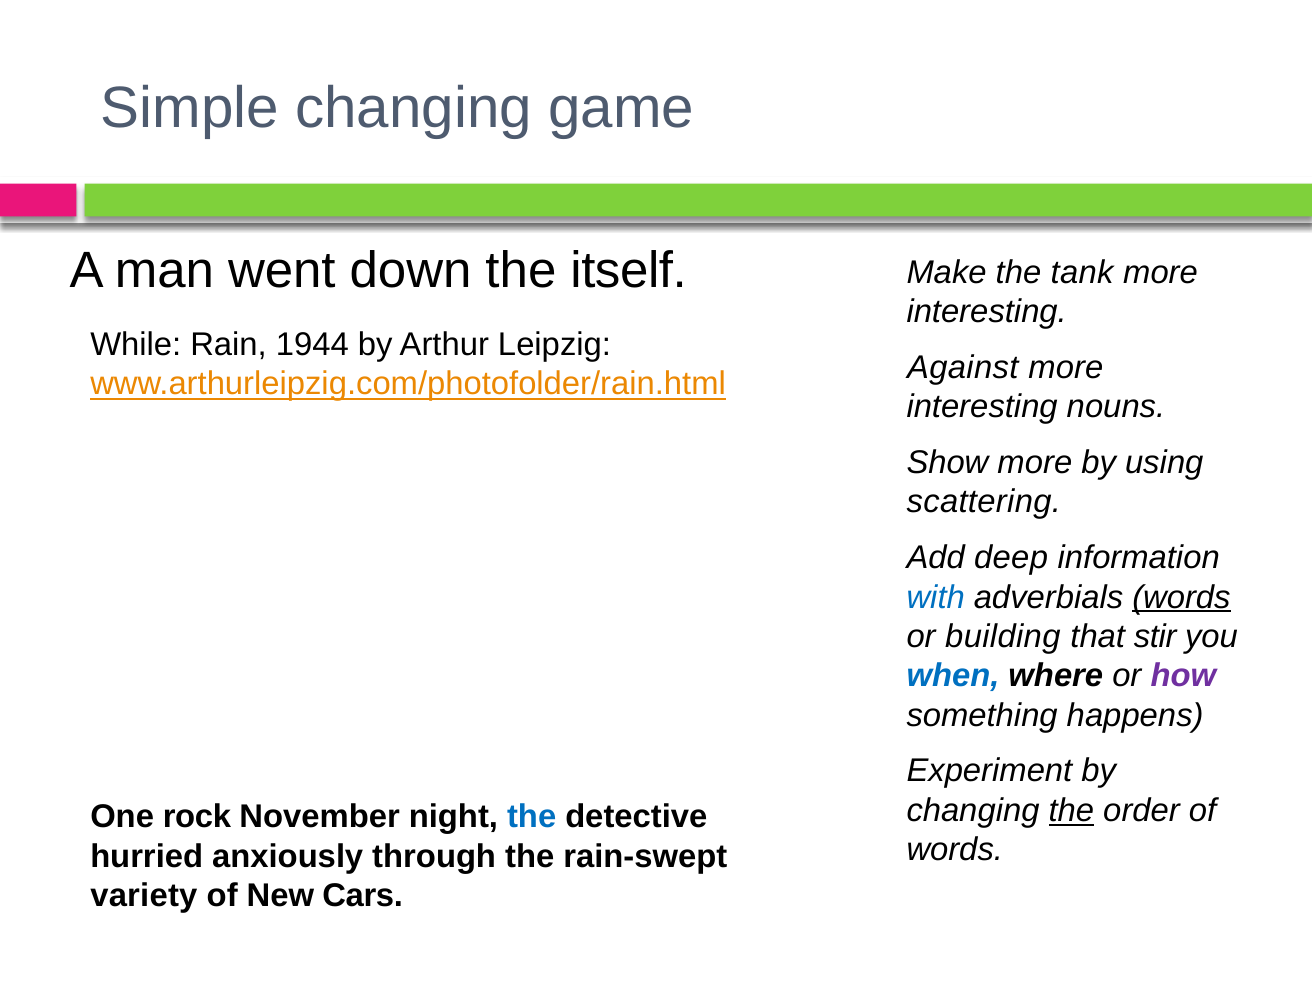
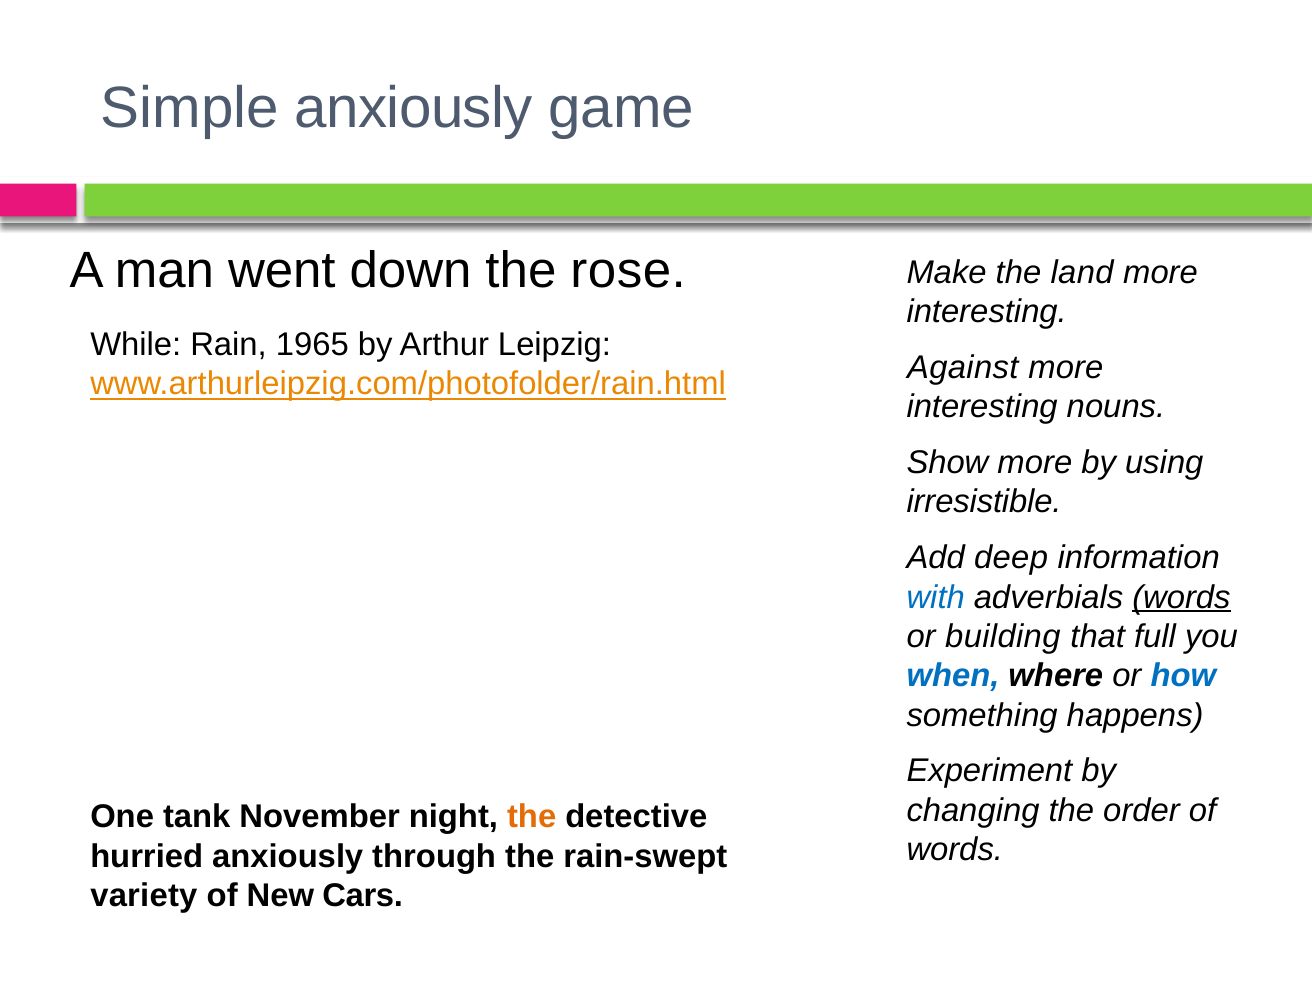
Simple changing: changing -> anxiously (414, 108)
itself: itself -> rose (628, 270)
tank: tank -> land (1082, 272)
1944: 1944 -> 1965 (312, 345)
scattering: scattering -> irresistible (984, 502)
stir: stir -> full (1155, 637)
how colour: purple -> blue (1183, 676)
the underline: present -> none (1071, 810)
rock: rock -> tank (197, 817)
the colour: blue -> orange (532, 817)
